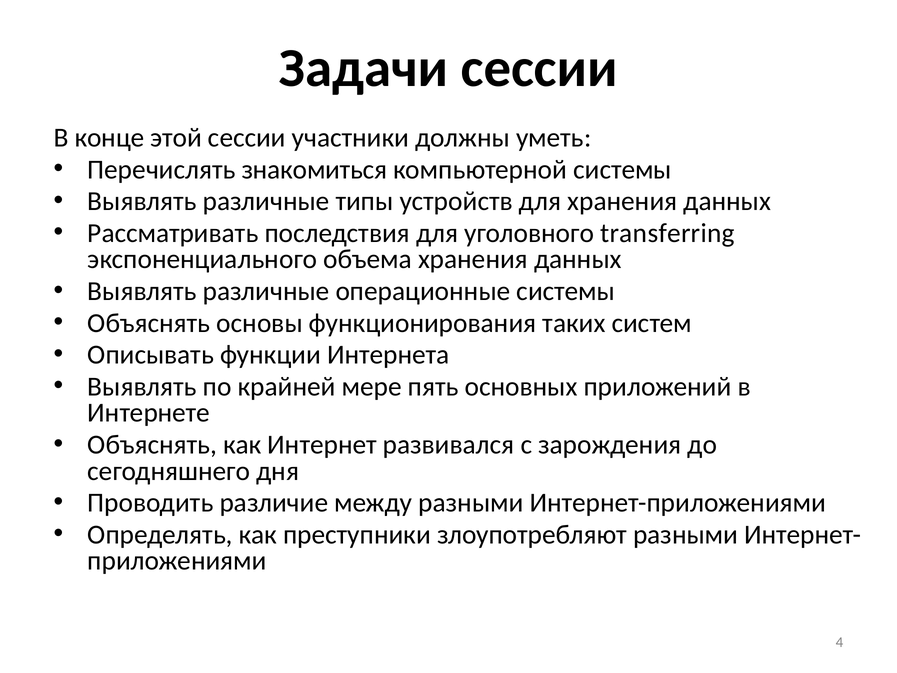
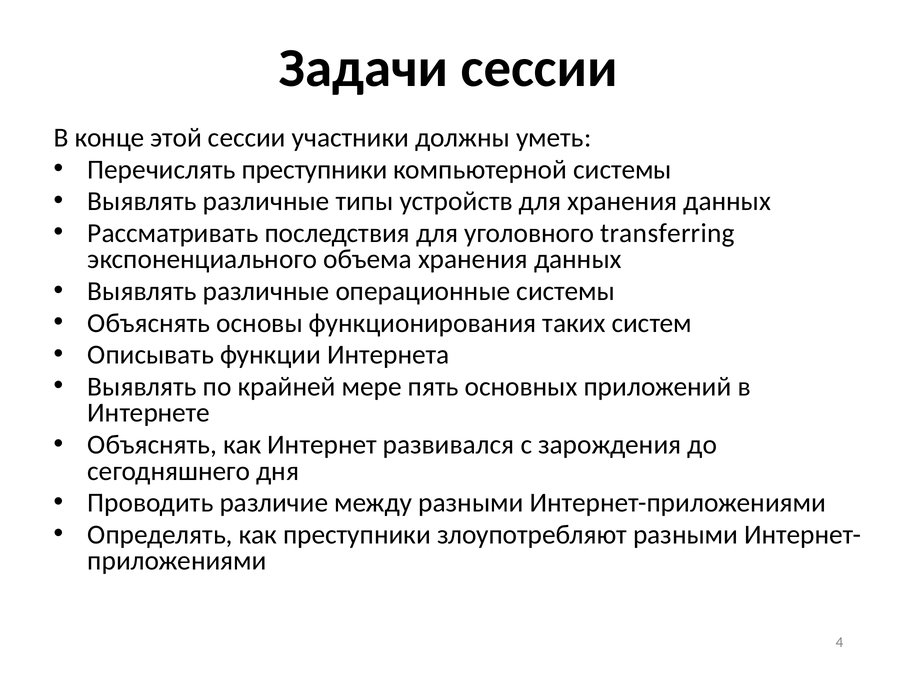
Перечислять знакомиться: знакомиться -> преступники (314, 169)
